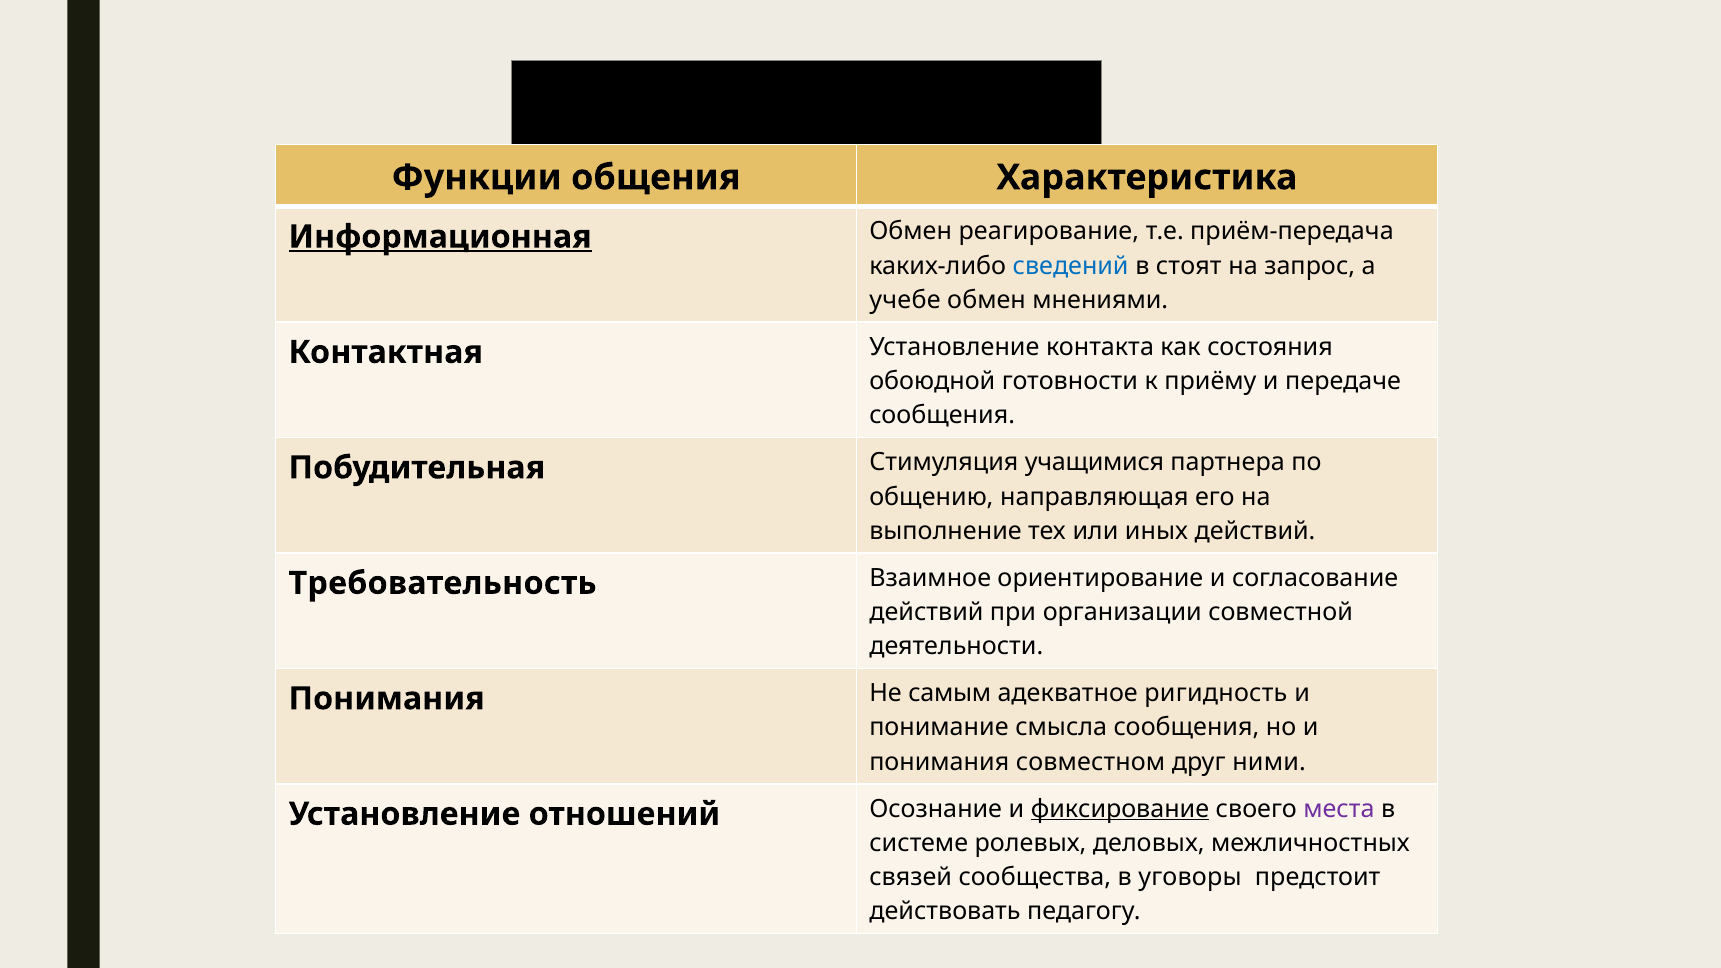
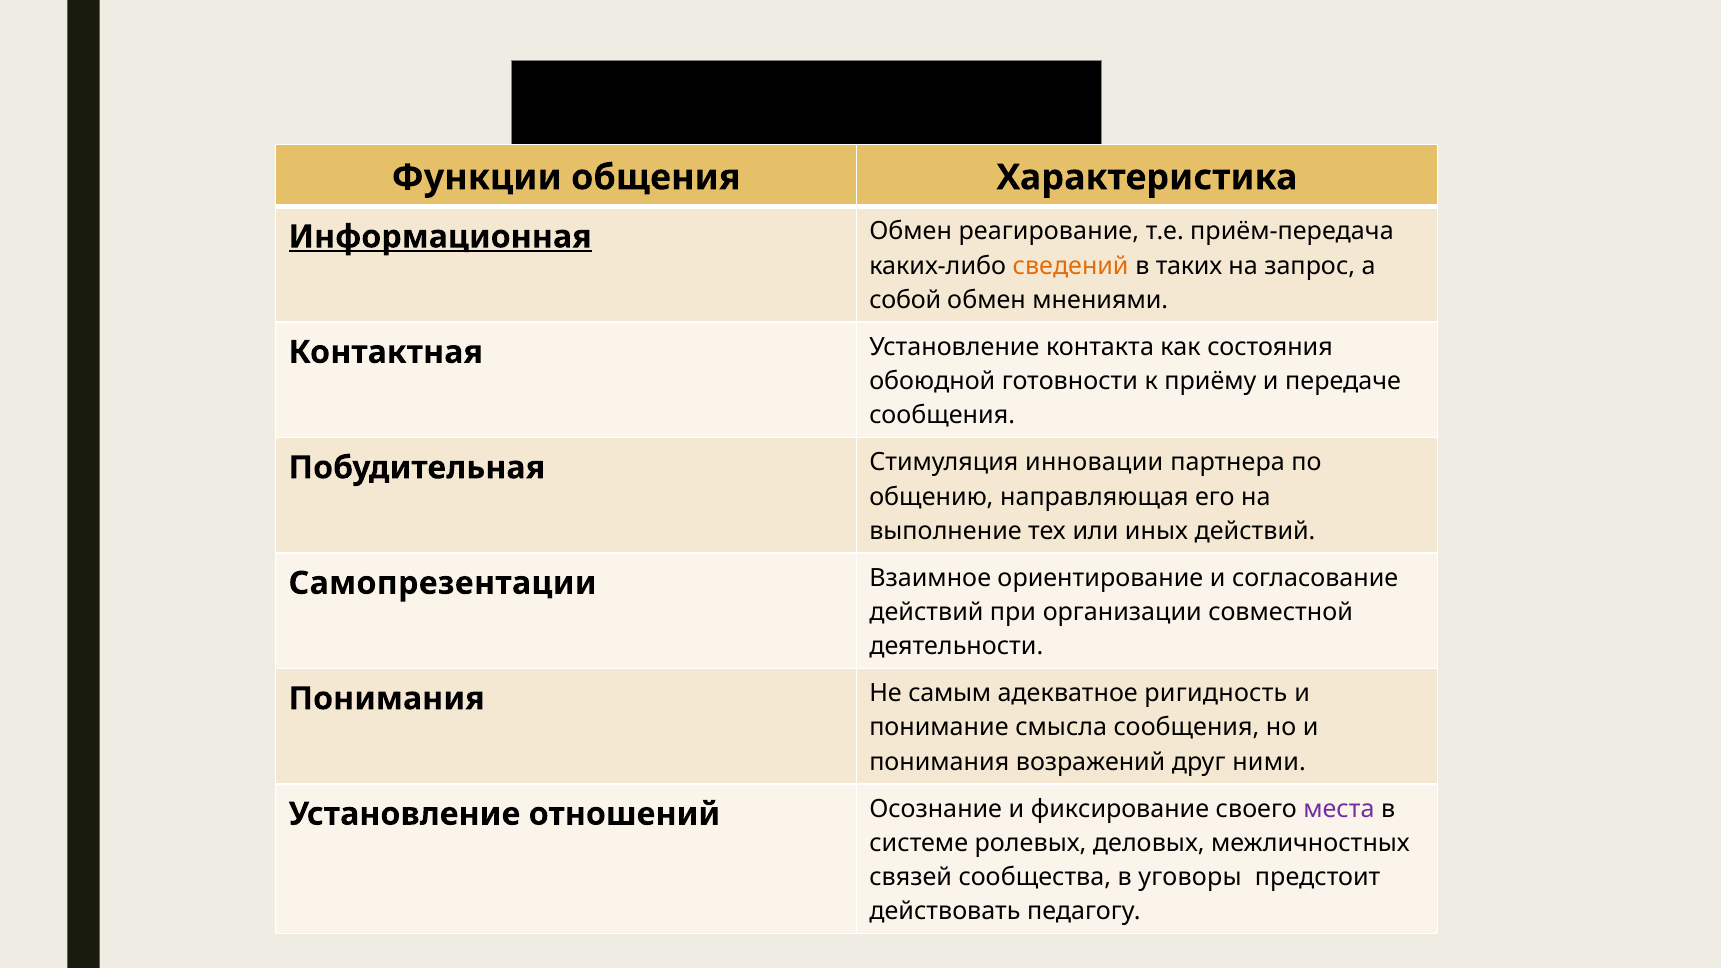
сведений colour: blue -> orange (1071, 266)
стоят: стоят -> таких (1189, 266)
учебе: учебе -> собой (905, 300)
учащимися: учащимися -> инновации (1094, 463)
Требовательность: Требовательность -> Самопрезентации (443, 583)
совместном: совместном -> возражений (1091, 762)
фиксирование underline: present -> none (1120, 809)
